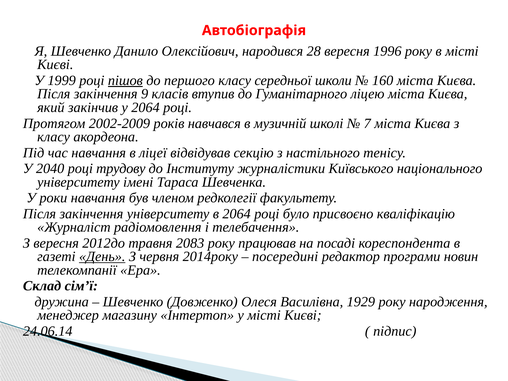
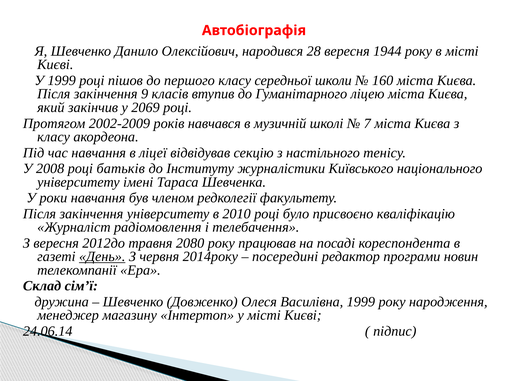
1996: 1996 -> 1944 (387, 51)
пішов underline: present -> none (125, 80)
у 2064: 2064 -> 2069 (146, 108)
2040: 2040 -> 2008 (50, 169)
трудову: трудову -> батьків (121, 169)
в 2064: 2064 -> 2010 (237, 214)
2083: 2083 -> 2080 (190, 243)
Василівна 1929: 1929 -> 1999 (361, 302)
